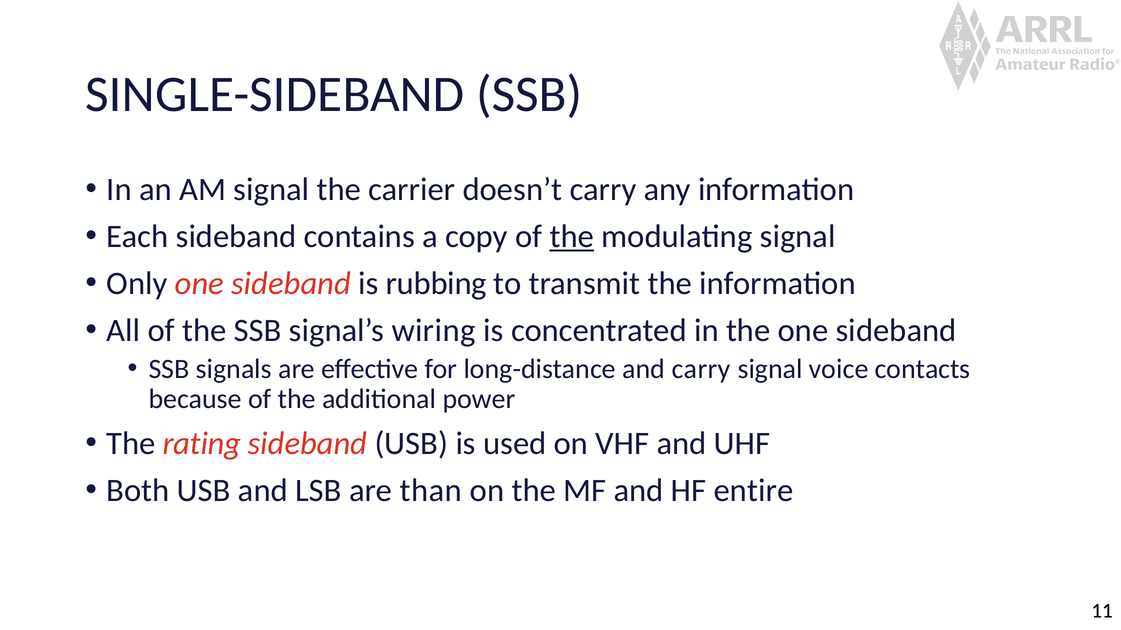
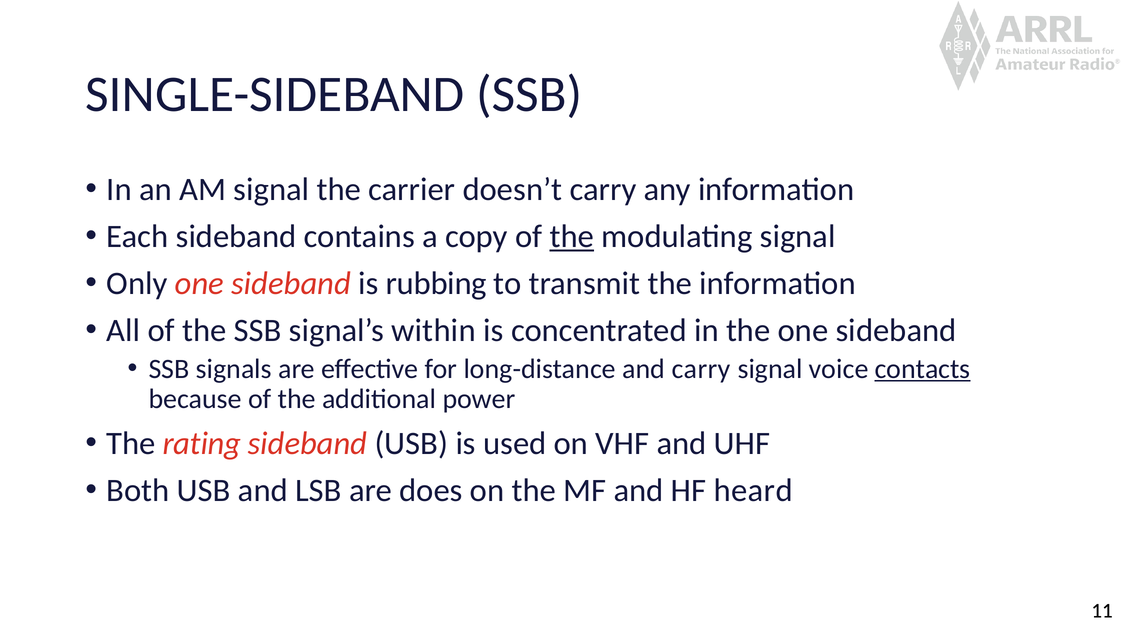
wiring: wiring -> within (434, 331)
contacts underline: none -> present (923, 369)
than: than -> does (431, 491)
entire: entire -> heard (753, 491)
